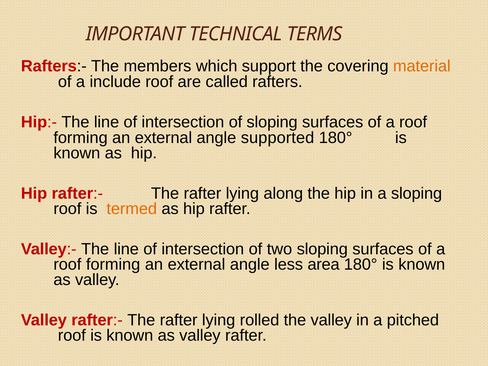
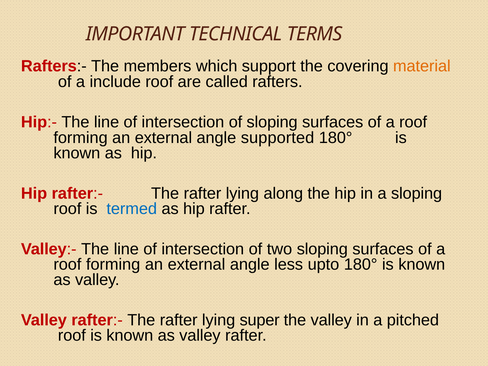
termed colour: orange -> blue (132, 209)
area: area -> upto (323, 264)
rolled: rolled -> super (260, 320)
